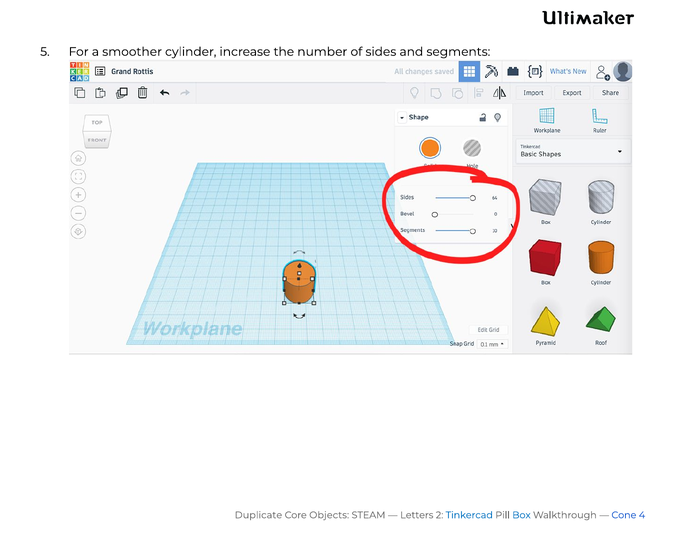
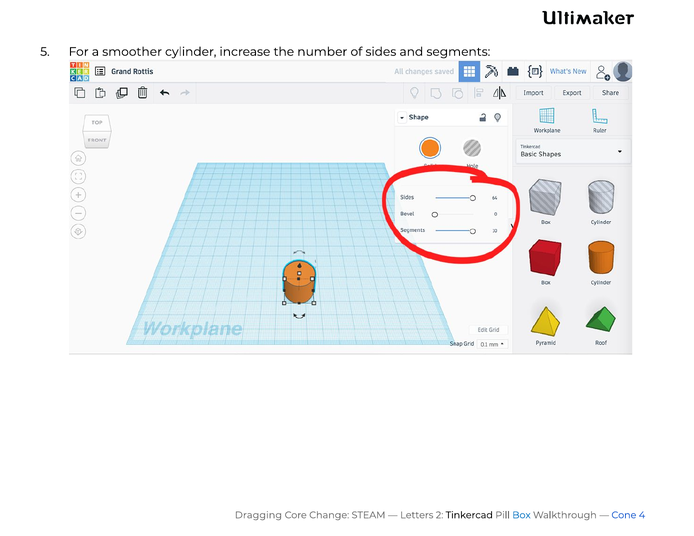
Duplicate: Duplicate -> Dragging (258, 515)
Objects: Objects -> Change (329, 515)
Tinkercad colour: blue -> black (469, 515)
